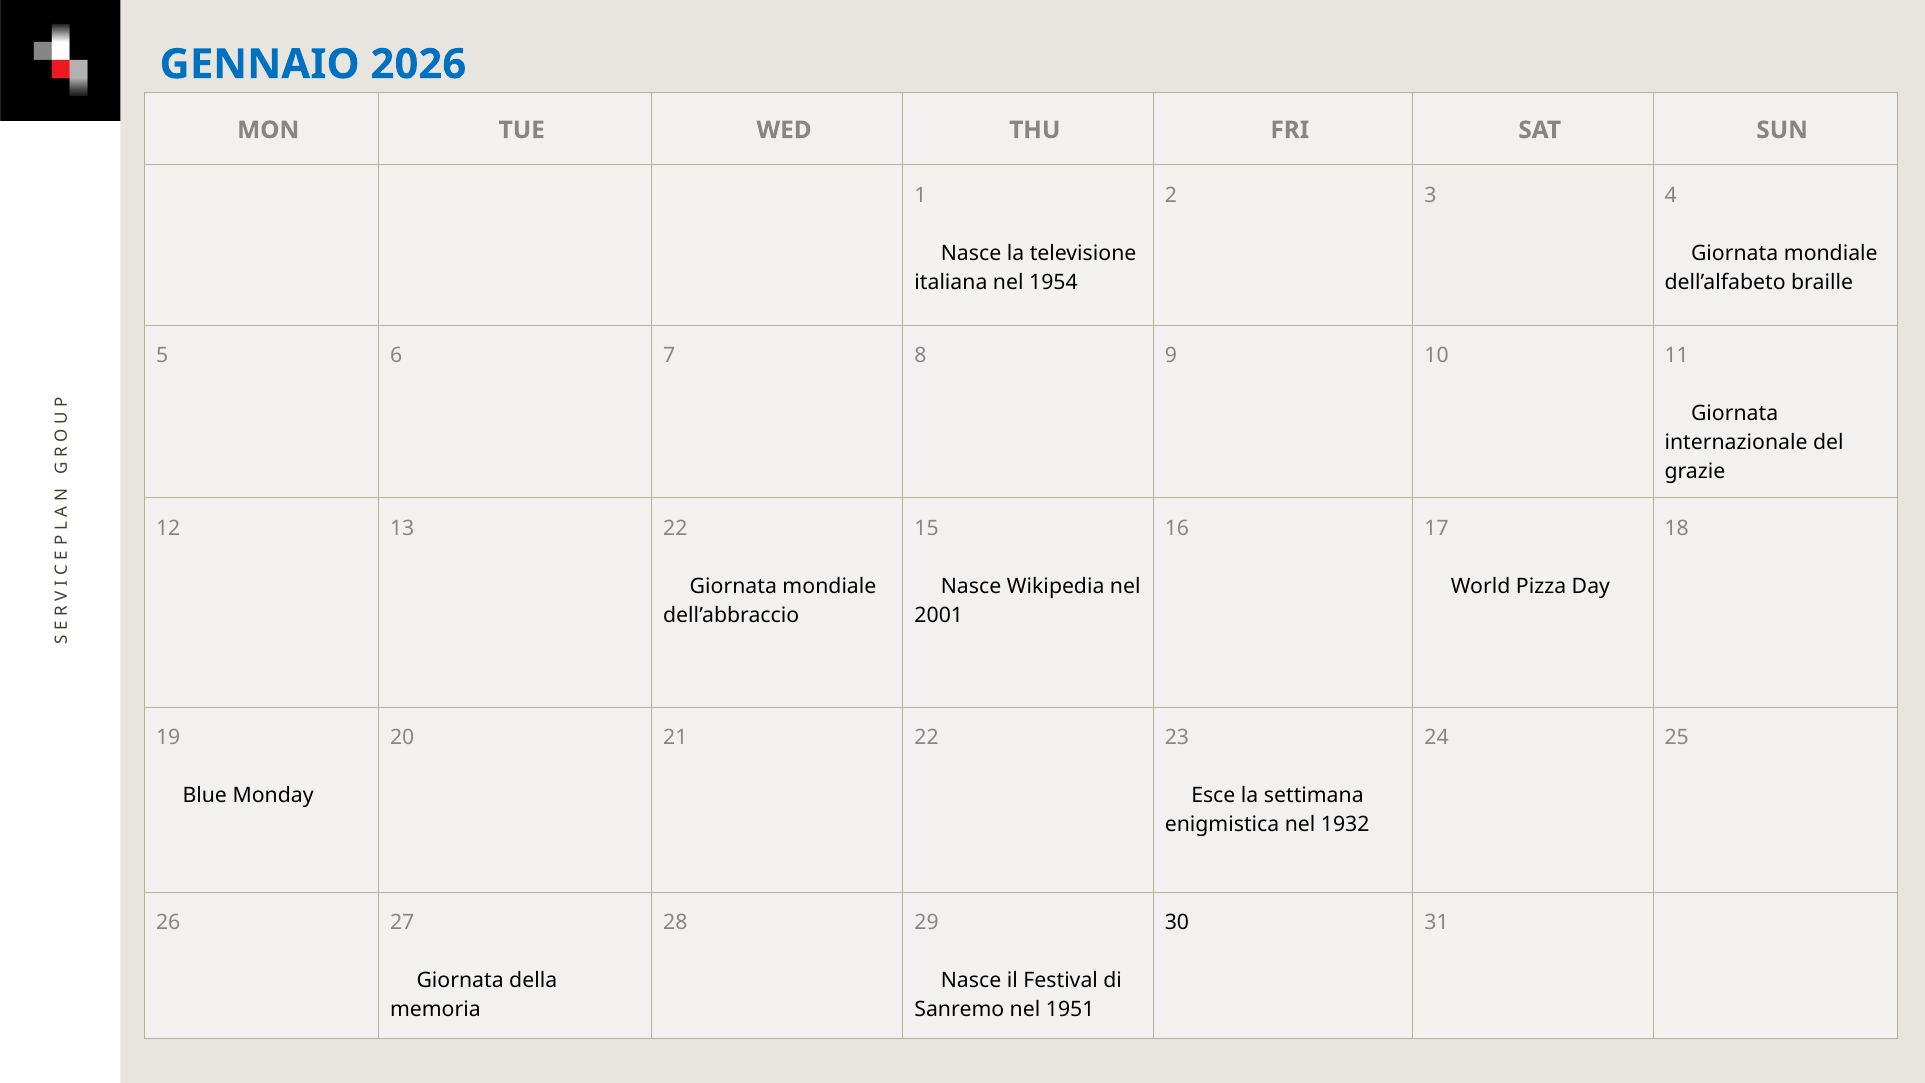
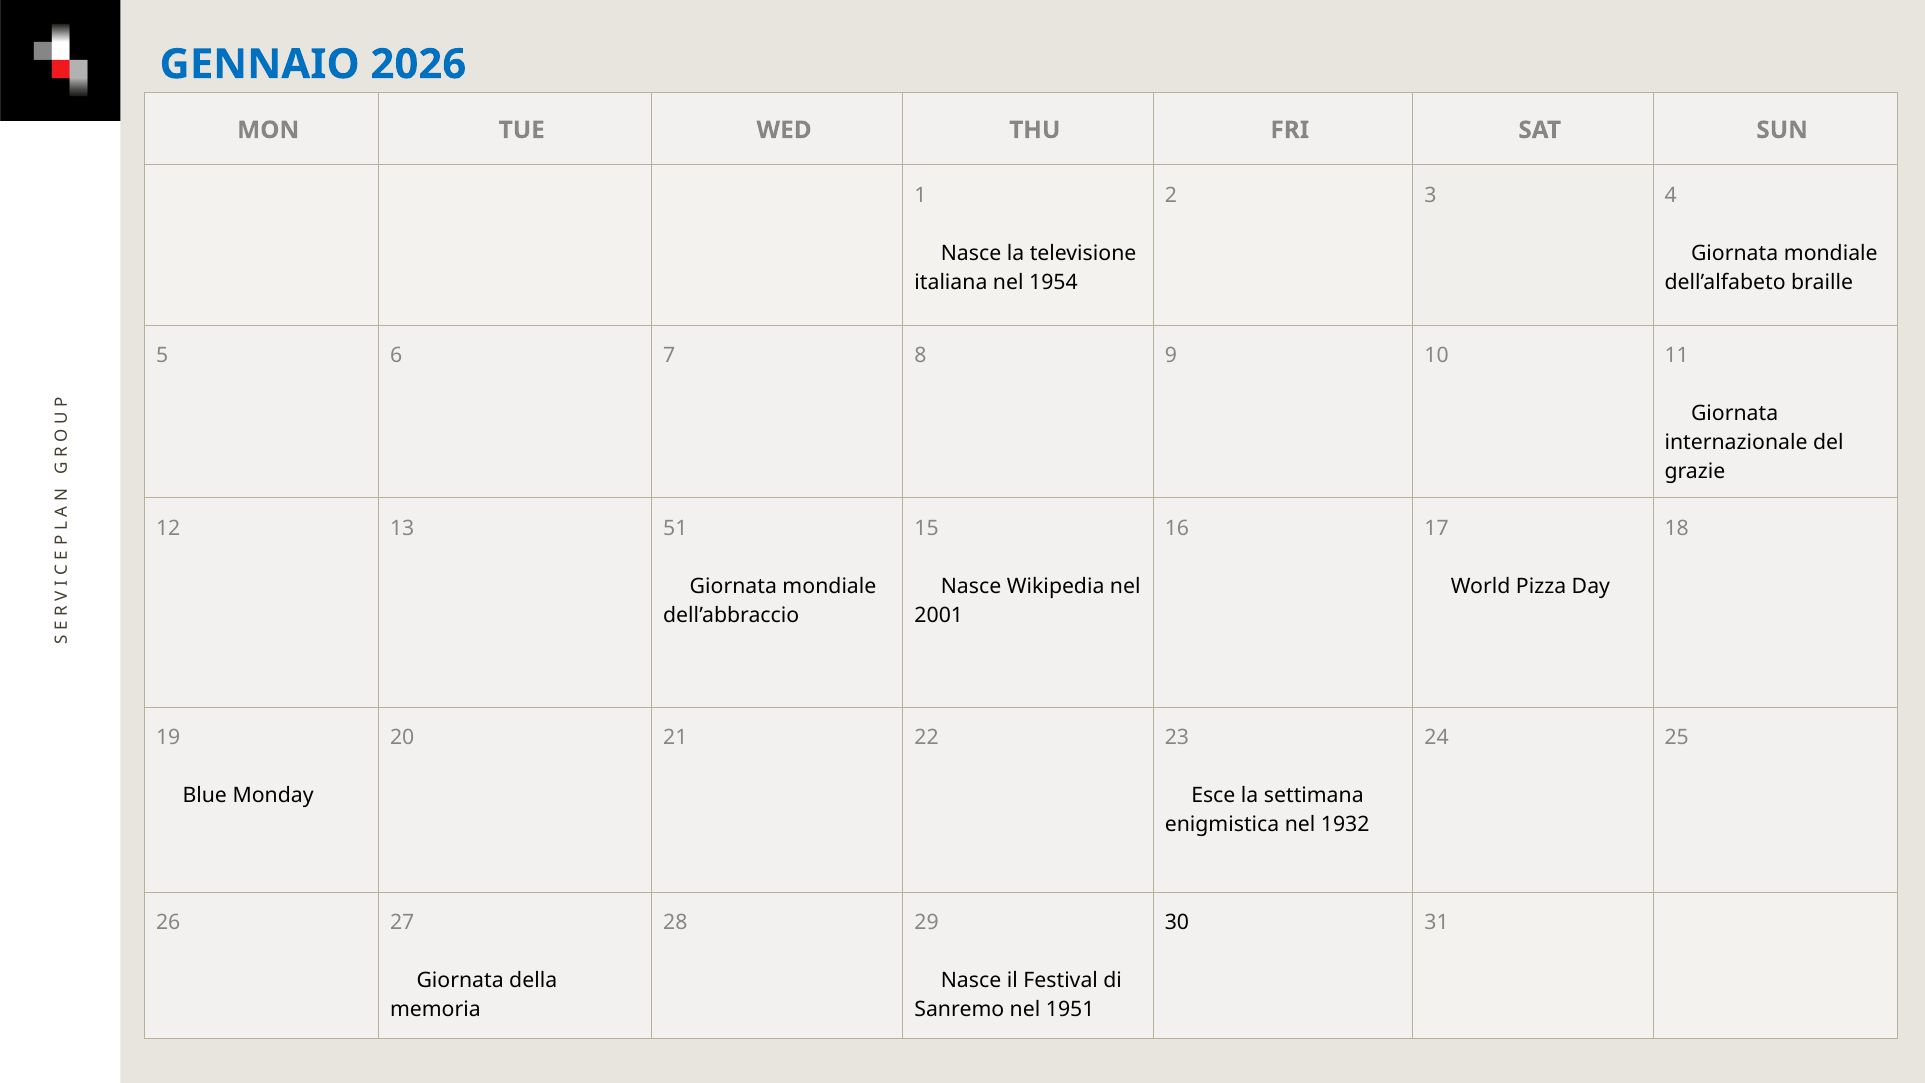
13 22: 22 -> 51 (675, 528)
